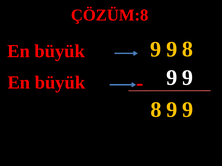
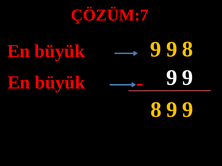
ÇÖZÜM:8: ÇÖZÜM:8 -> ÇÖZÜM:7 (110, 15)
